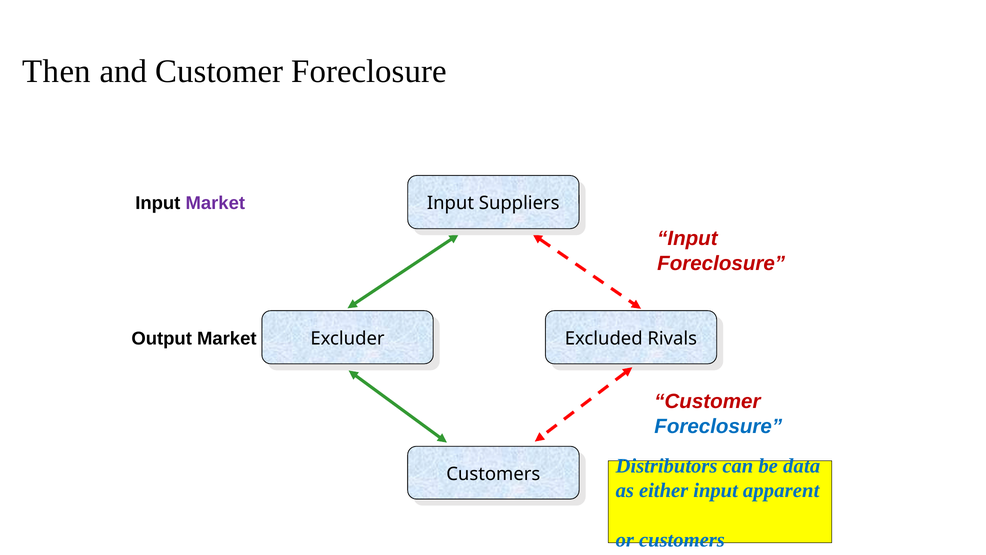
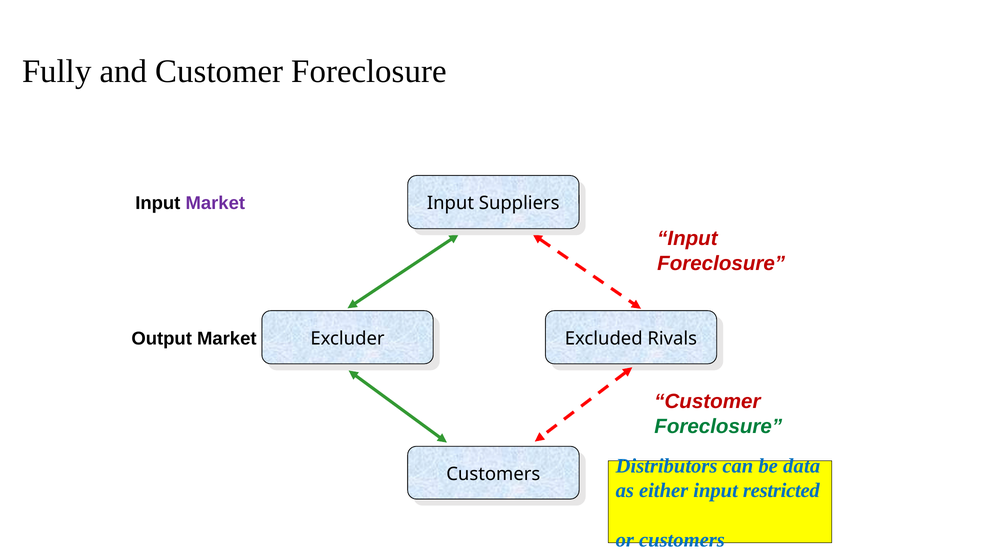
Then: Then -> Fully (57, 71)
Foreclosure colour: blue -> green (718, 426)
apparent: apparent -> restricted (781, 490)
